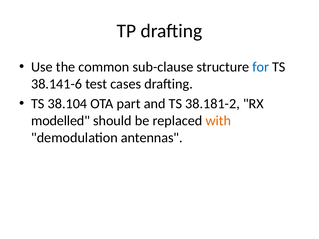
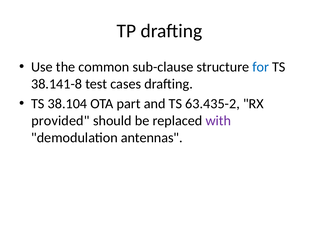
38.141-6: 38.141-6 -> 38.141-8 (57, 84)
38.181-2: 38.181-2 -> 63.435-2 (213, 104)
modelled: modelled -> provided (60, 121)
with colour: orange -> purple (218, 121)
